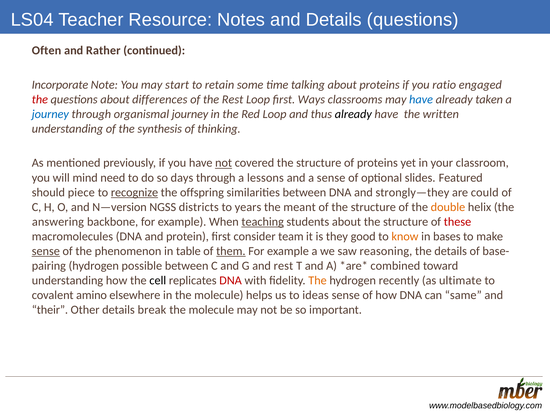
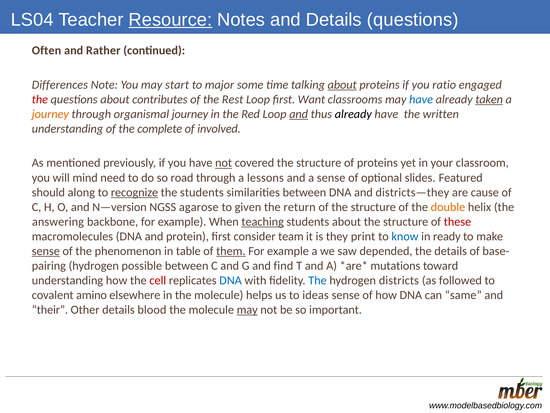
Resource underline: none -> present (170, 20)
Incorporate: Incorporate -> Differences (60, 85)
retain: retain -> major (220, 85)
about underline: none -> present (342, 85)
differences: differences -> contributes (160, 99)
Ways: Ways -> Want (311, 99)
taken underline: none -> present (489, 99)
journey colour: blue -> orange (50, 114)
and underline: none -> present (299, 114)
synthesis: synthesis -> complete (160, 129)
thinking: thinking -> involved (219, 129)
days: days -> road (182, 177)
piece: piece -> along (81, 192)
the offspring: offspring -> students (202, 192)
strongly—they: strongly—they -> districts—they (412, 192)
could: could -> cause (485, 192)
districts: districts -> agarose (199, 207)
years: years -> given (248, 207)
meant: meant -> return (300, 207)
good: good -> print (363, 236)
know colour: orange -> blue (405, 236)
bases: bases -> ready (447, 236)
reasoning: reasoning -> depended (386, 251)
and rest: rest -> find (283, 265)
combined: combined -> mutations (395, 265)
cell colour: black -> red (158, 280)
DNA colour: red -> blue (231, 280)
The colour: orange -> blue (318, 280)
recently: recently -> districts (399, 280)
ultimate: ultimate -> followed (460, 280)
break: break -> blood (152, 309)
may underline: none -> present (247, 309)
